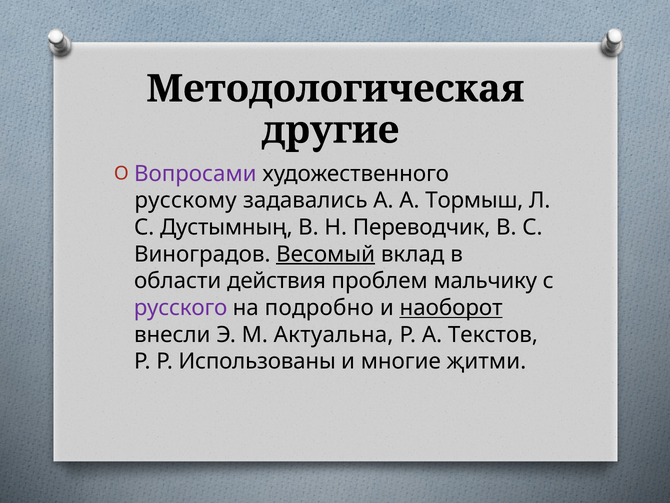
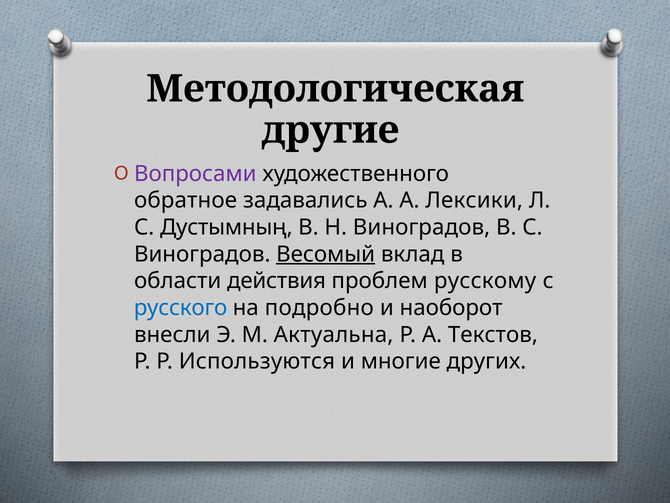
русскому: русскому -> обратное (186, 200)
Тормыш: Тормыш -> Лексики (474, 200)
Н Переводчик: Переводчик -> Виноградов (422, 227)
мальчику: мальчику -> русскому (485, 281)
русского colour: purple -> blue (181, 308)
наоборот underline: present -> none (451, 308)
Использованы: Использованы -> Используются (257, 361)
җитми: җитми -> других (486, 361)
